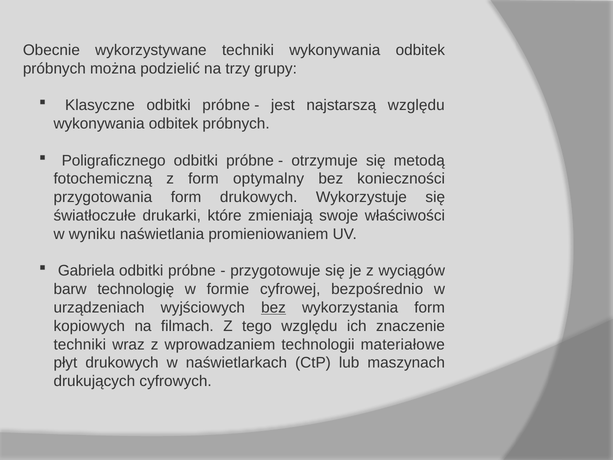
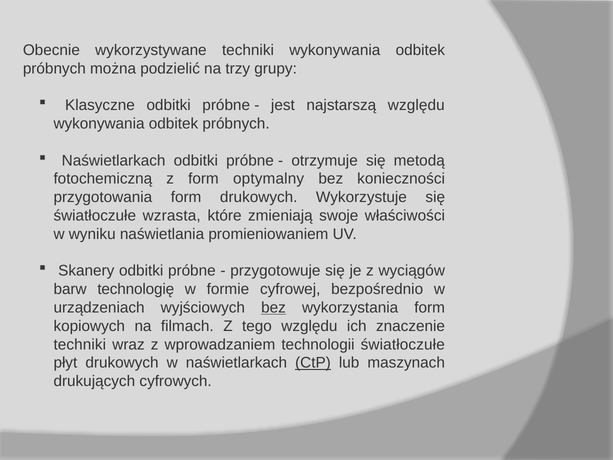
Poligraficznego: Poligraficznego -> Naświetlarkach (114, 160)
drukarki: drukarki -> wzrasta (172, 216)
Gabriela: Gabriela -> Skanery (86, 271)
technologii materiałowe: materiałowe -> światłoczułe (403, 344)
CtP underline: none -> present (313, 363)
